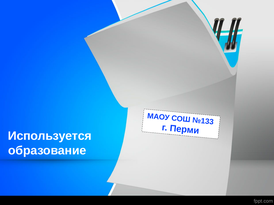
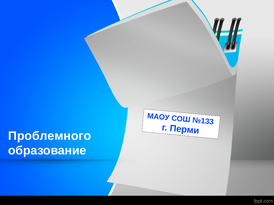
Используется: Используется -> Проблемного (50, 136)
